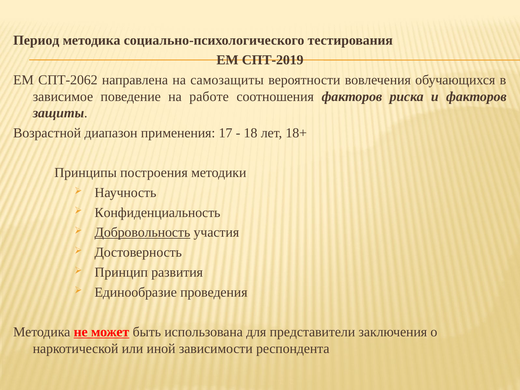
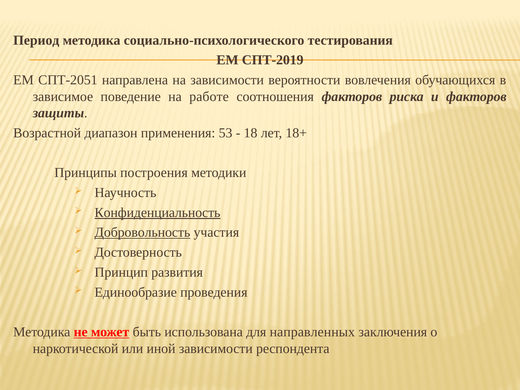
СПТ-2062: СПТ-2062 -> СПТ-2051 (68, 80)
на самозащиты: самозащиты -> зависимости (227, 80)
17: 17 -> 53 (226, 133)
Конфиденциальность underline: none -> present (157, 213)
представители: представители -> направленных (312, 332)
